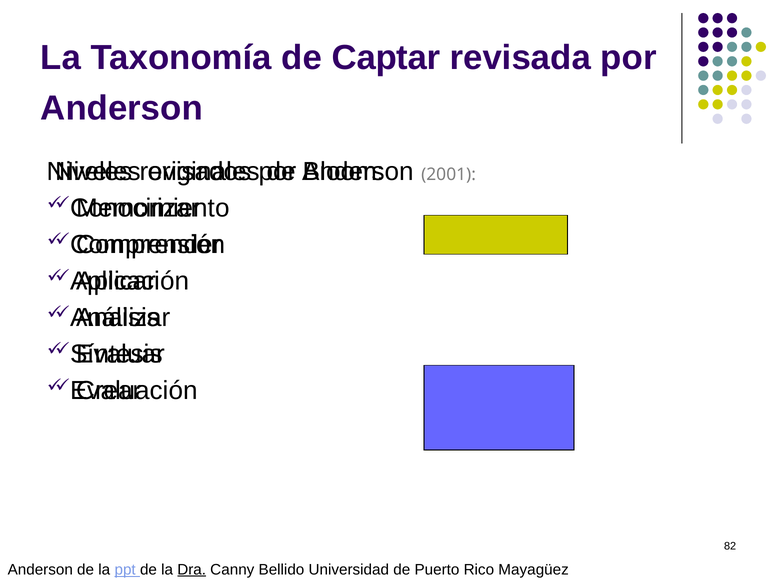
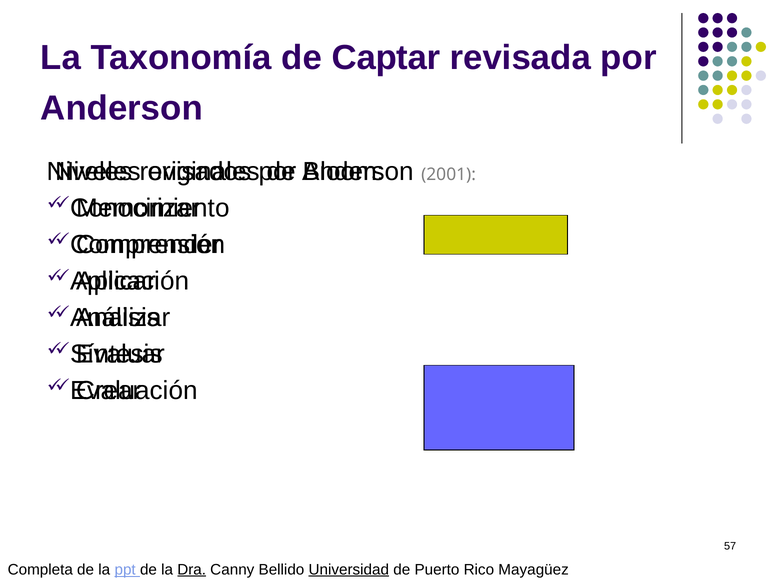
82: 82 -> 57 (730, 546)
Anderson: Anderson -> Completa (40, 570)
Universidad underline: none -> present (349, 570)
